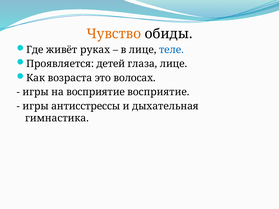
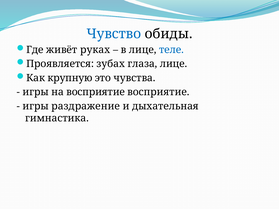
Чувство colour: orange -> blue (114, 34)
детей: детей -> зубах (111, 64)
возраста: возраста -> крупную (70, 78)
волосах: волосах -> чувства (135, 78)
антисстрессы: антисстрессы -> раздражение (86, 106)
